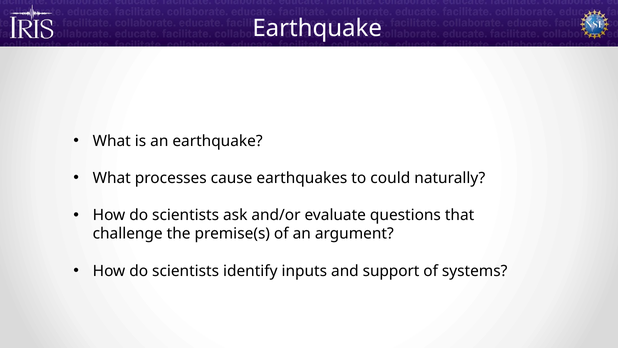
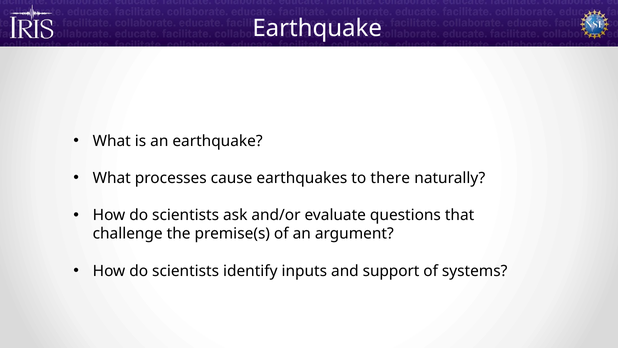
could: could -> there (390, 178)
